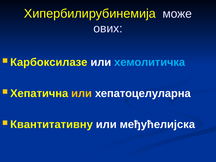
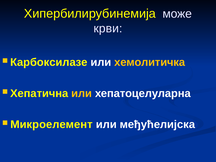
ових: ових -> крви (108, 28)
хемолитичка colour: light blue -> yellow (150, 62)
Квантитативну: Квантитативну -> Микроелемент (52, 124)
